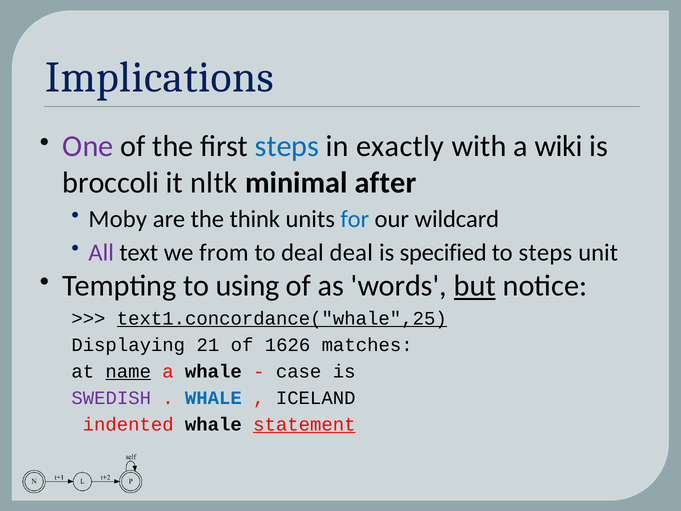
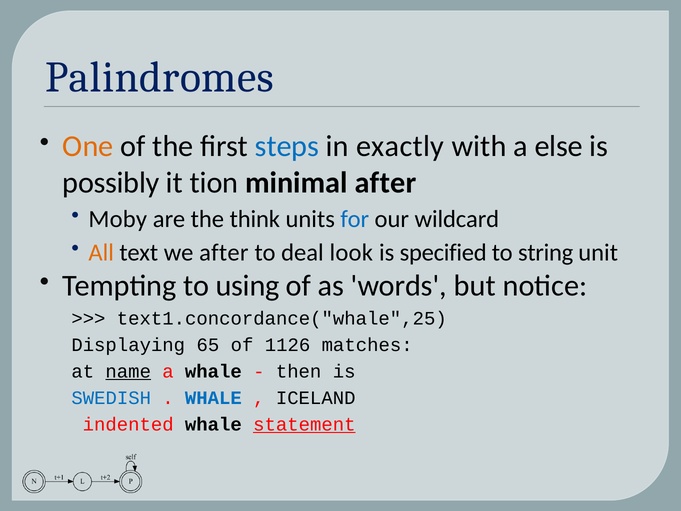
Implications: Implications -> Palindromes (160, 78)
One colour: purple -> orange (88, 146)
wiki: wiki -> else (559, 146)
broccoli: broccoli -> possibly (111, 183)
nltk: nltk -> tion (214, 183)
All colour: purple -> orange (101, 252)
we from: from -> after (224, 252)
deal deal: deal -> look (351, 252)
to steps: steps -> string (546, 252)
but underline: present -> none (475, 286)
text1.concordance("whale",25 underline: present -> none (282, 318)
21: 21 -> 65 (208, 345)
1626: 1626 -> 1126 (288, 345)
case: case -> then (299, 371)
SWEDISH colour: purple -> blue (111, 398)
